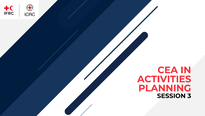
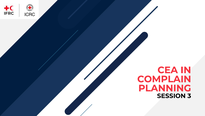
ACTIVITIES: ACTIVITIES -> COMPLAIN (164, 79)
